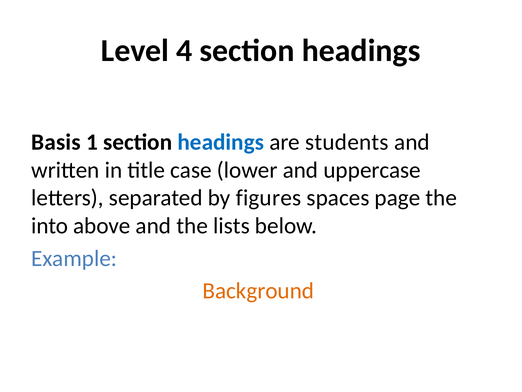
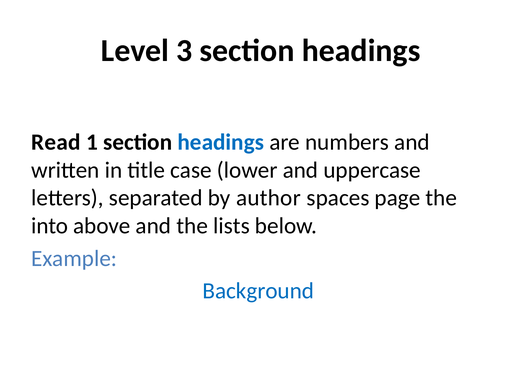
4: 4 -> 3 (184, 51)
Basis: Basis -> Read (56, 142)
students: students -> numbers (347, 142)
figures: figures -> author (268, 198)
Background colour: orange -> blue (258, 291)
